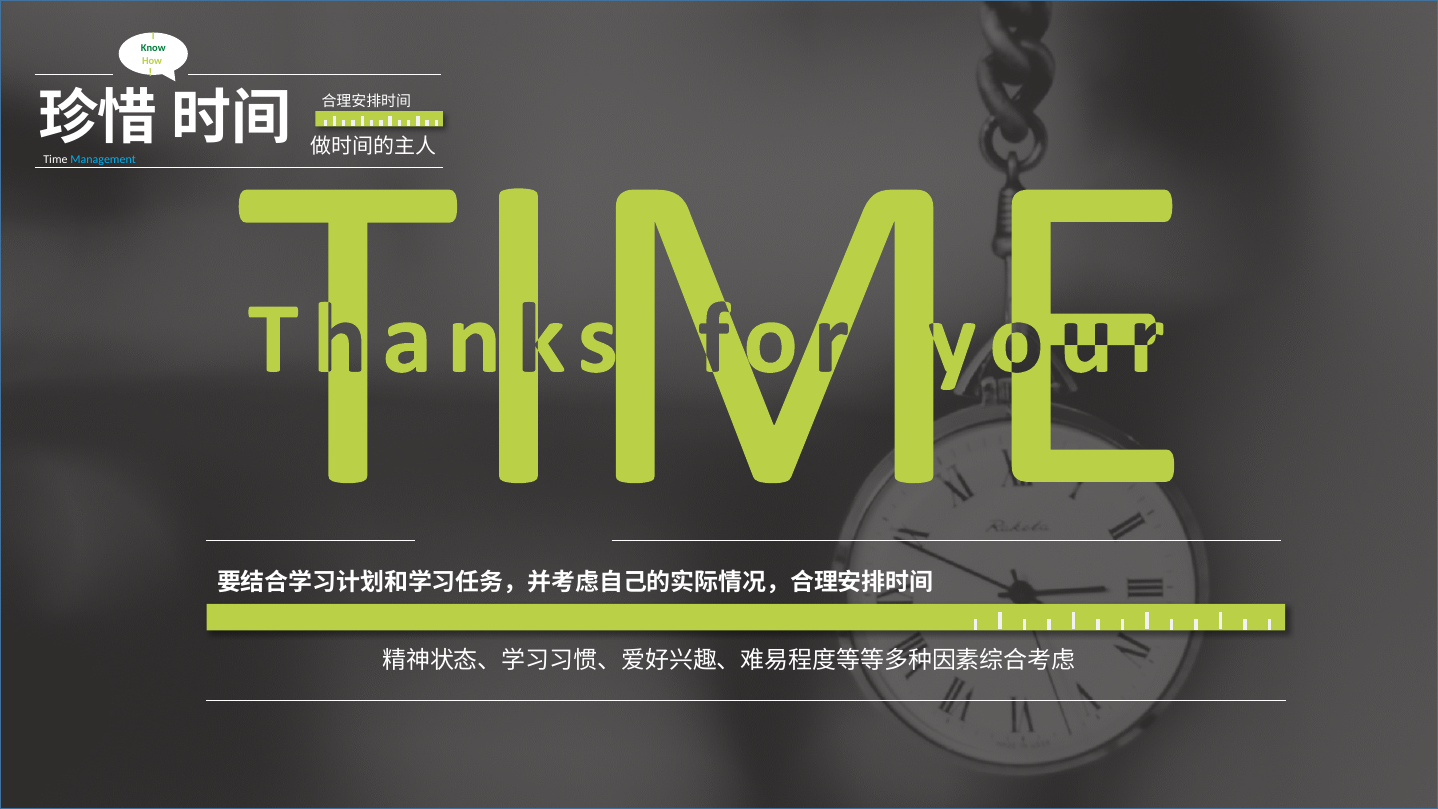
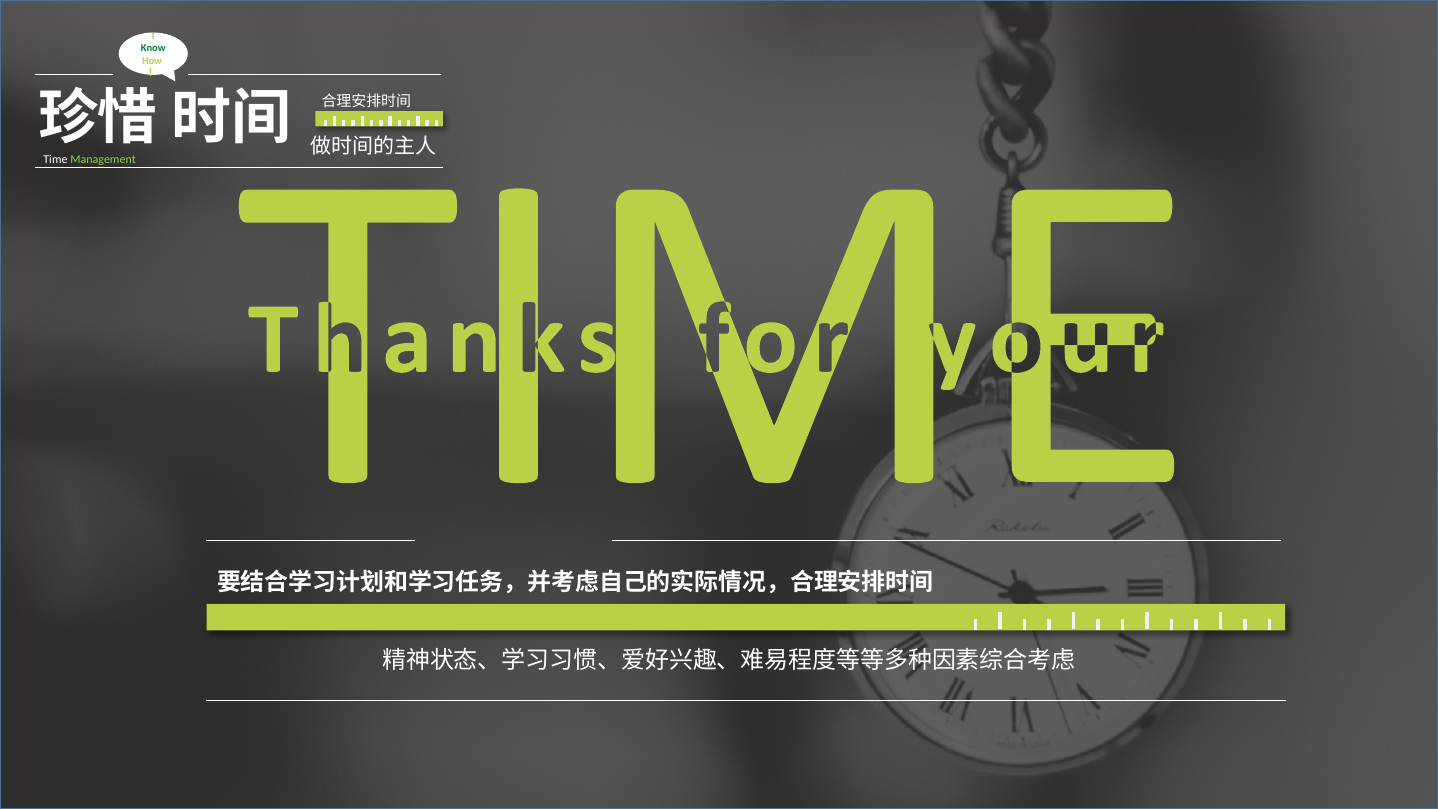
Management colour: light blue -> light green (103, 159)
